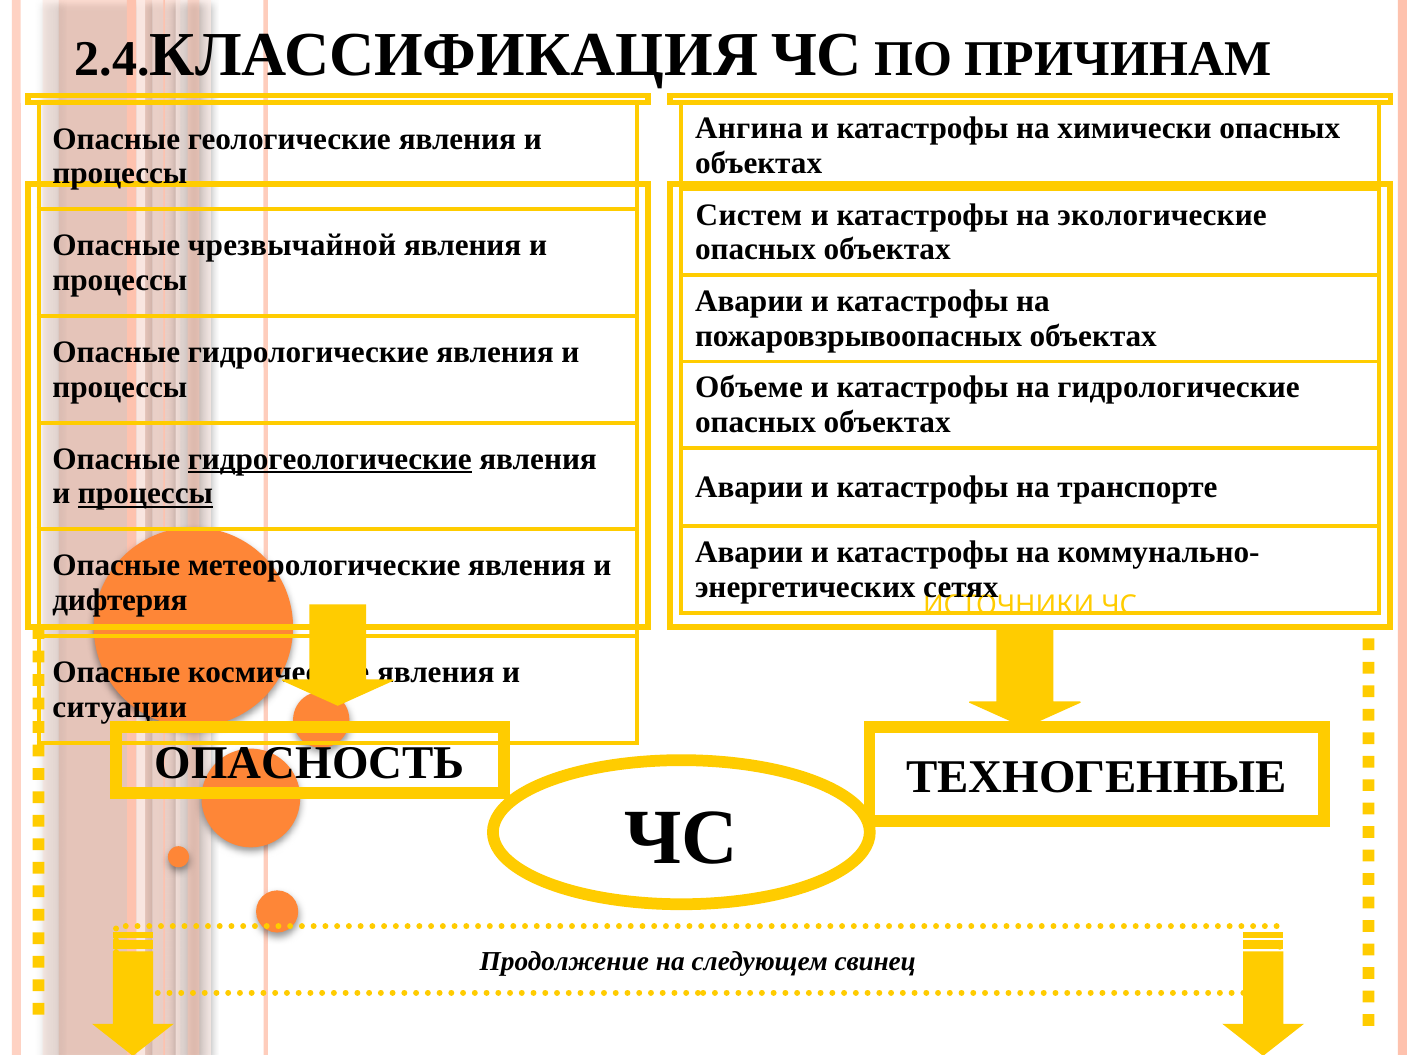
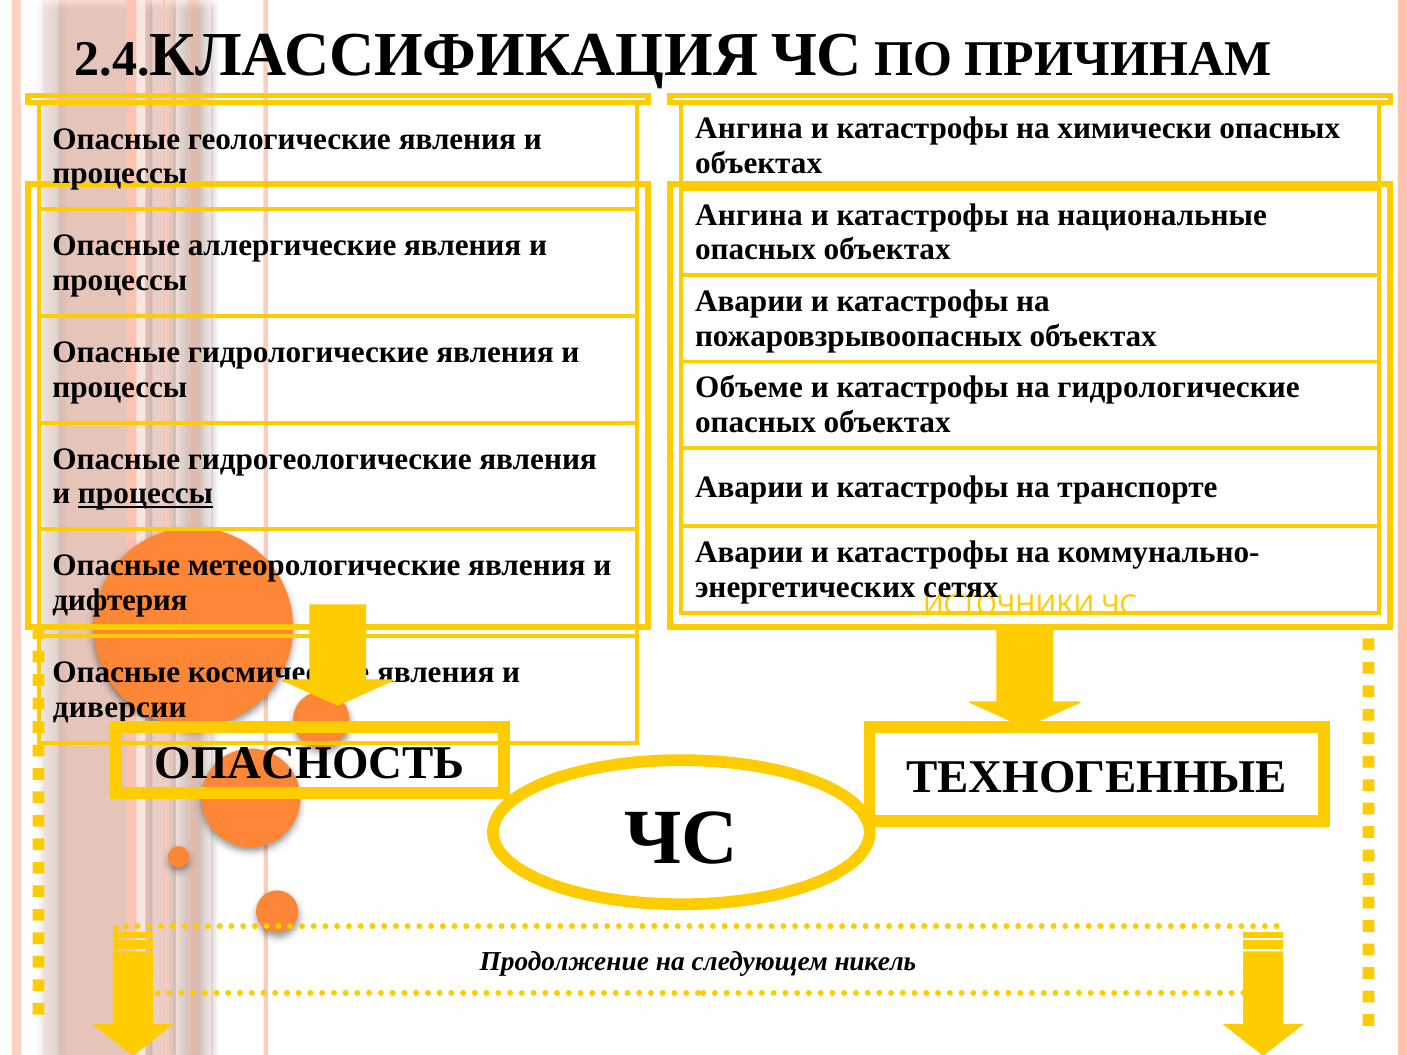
Систем: Систем -> Ангина (749, 215)
экологические: экологические -> национальные (1162, 215)
чрезвычайной: чрезвычайной -> аллергические (292, 245)
гидрогеологические underline: present -> none (330, 459)
ситуации: ситуации -> диверсии (120, 707)
свинец: свинец -> никель (875, 962)
